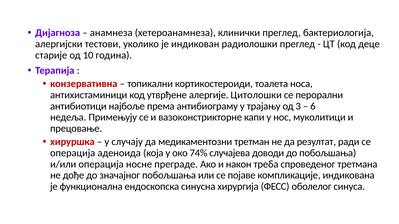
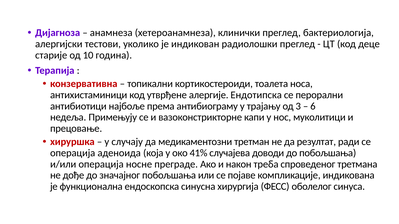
Цитолошки: Цитолошки -> Ендотипска (256, 95)
74%: 74% -> 41% (199, 153)
